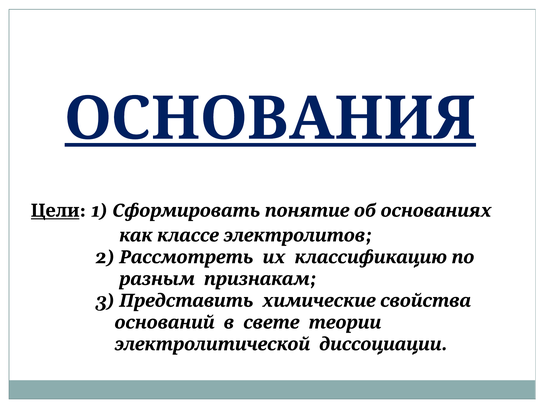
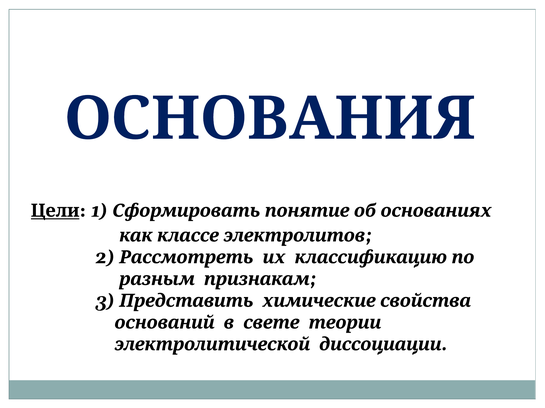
ОСНОВАНИЯ underline: present -> none (270, 119)
